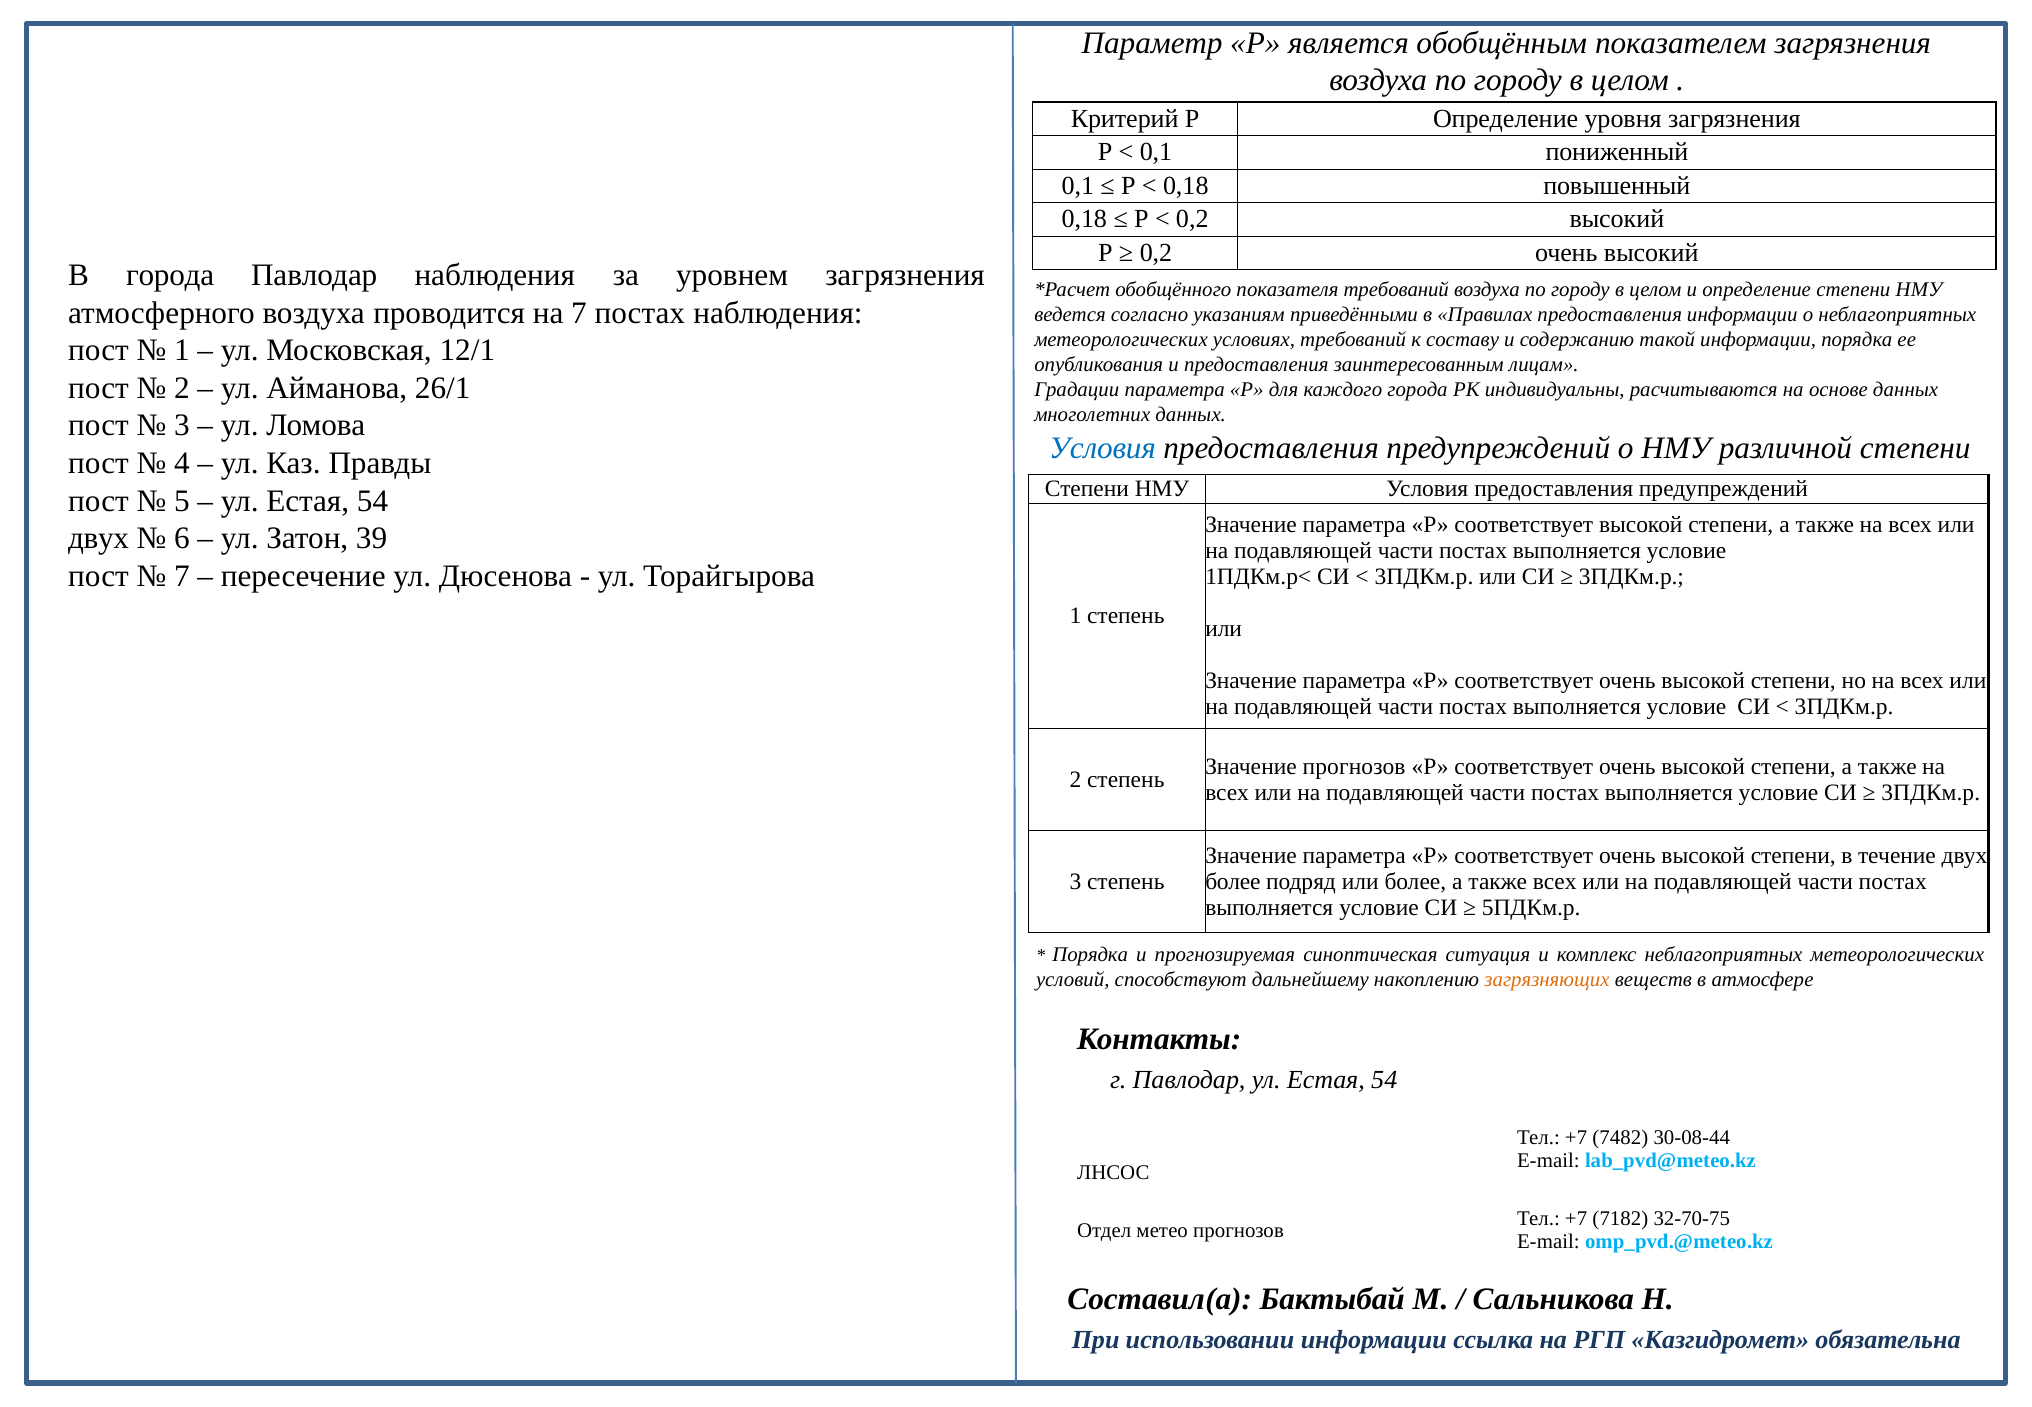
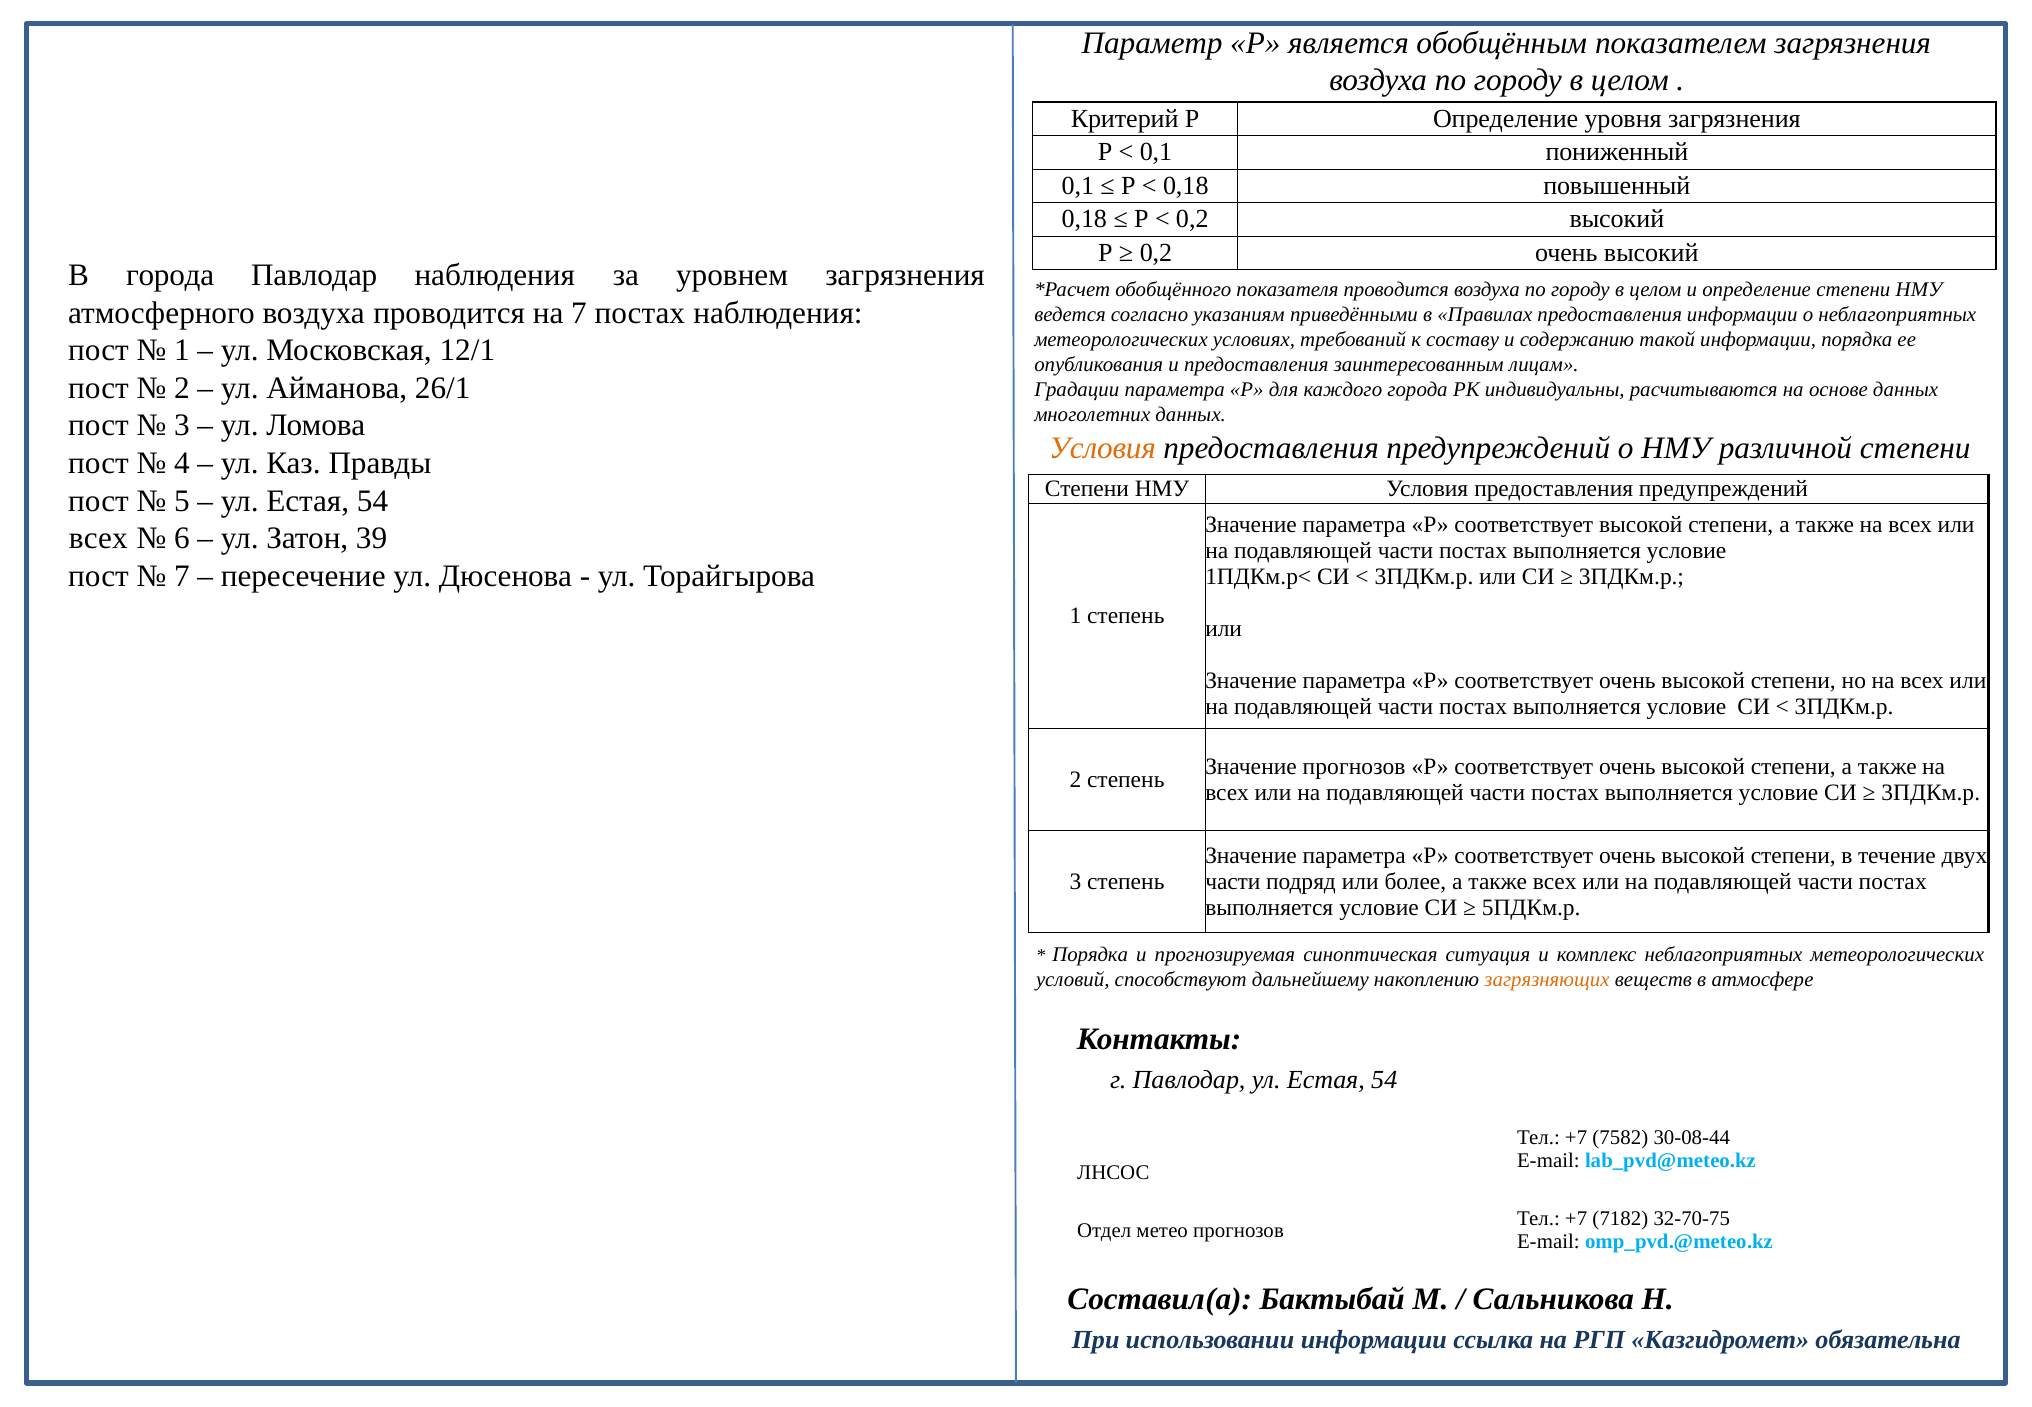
показателя требований: требований -> проводится (1396, 290)
Условия colour: blue -> orange (1102, 448)
двух: двух -> всех (98, 538)
более: более -> части (1233, 881)
7482: 7482 -> 7582 (1620, 1137)
